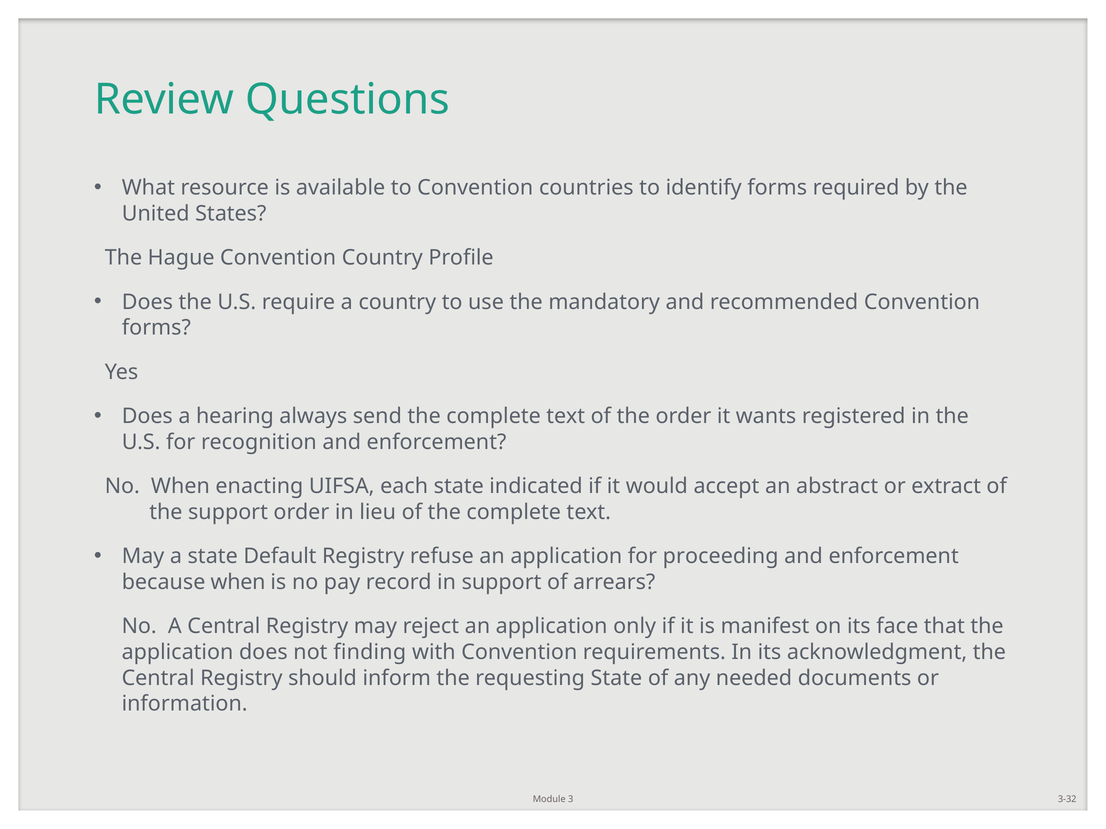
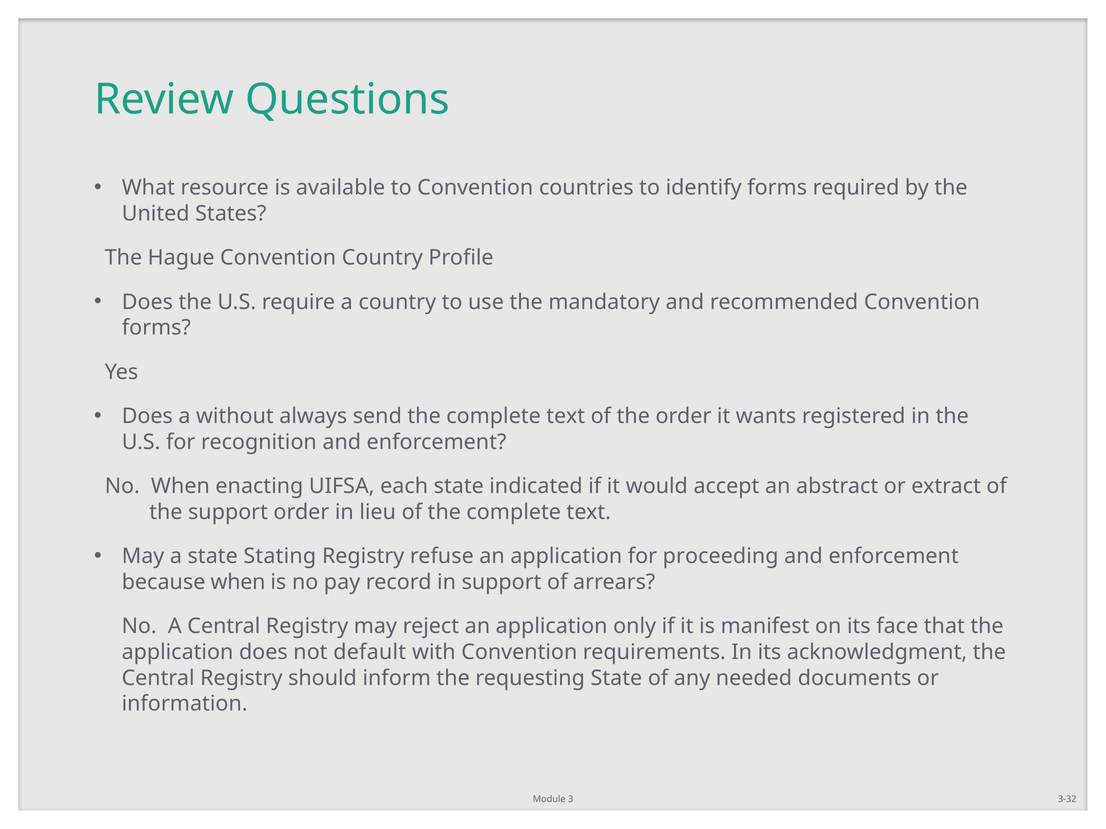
hearing: hearing -> without (235, 416)
Default: Default -> Stating (280, 557)
finding: finding -> default (370, 652)
